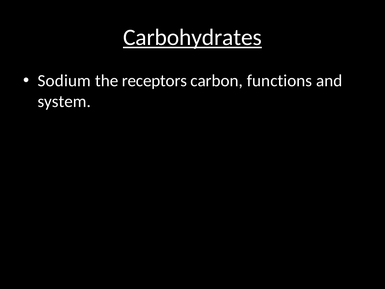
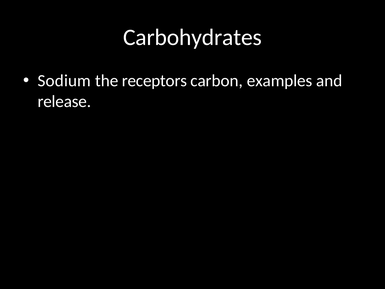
Carbohydrates underline: present -> none (192, 37)
functions: functions -> examples (280, 81)
system: system -> release (64, 101)
